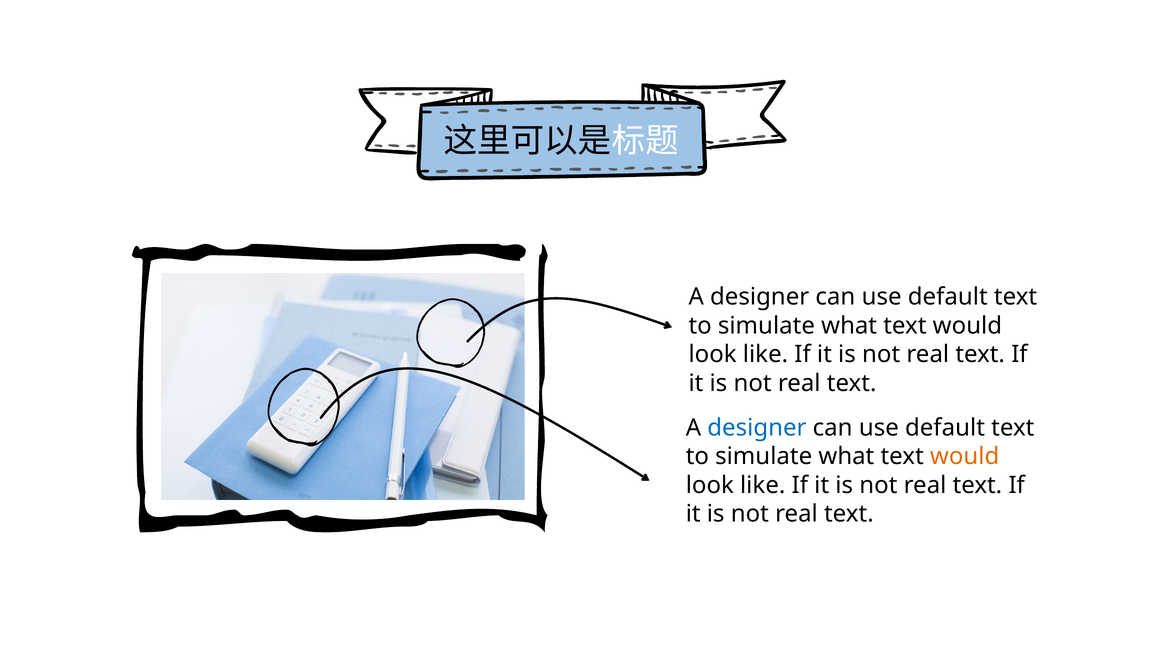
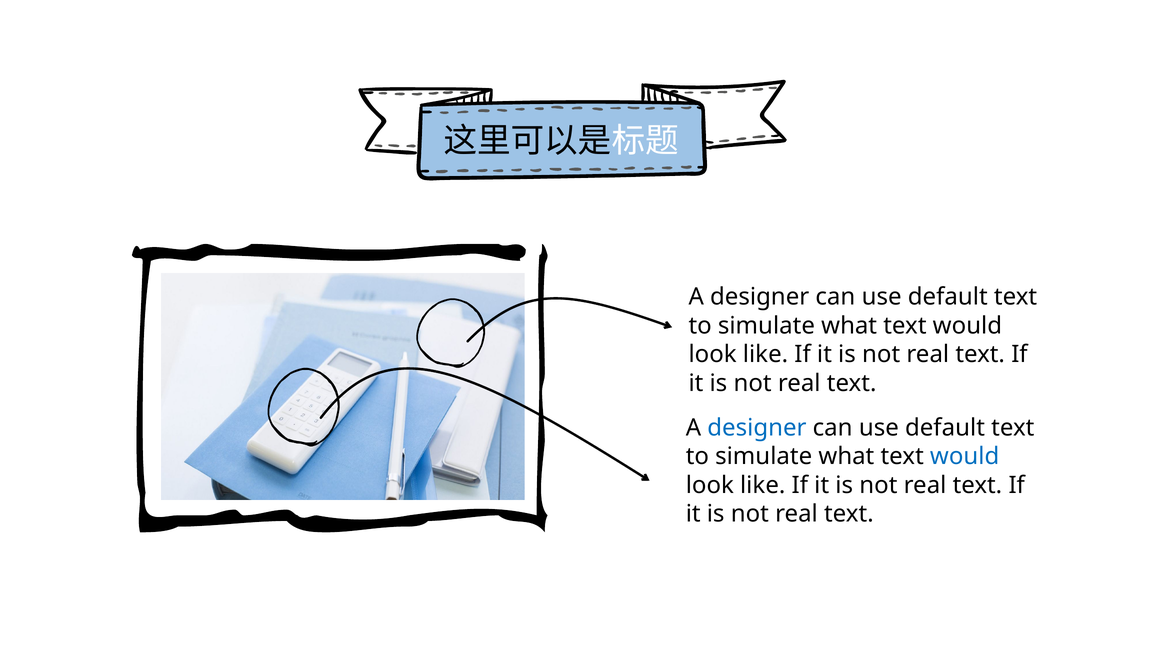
would colour: orange -> blue (965, 456)
